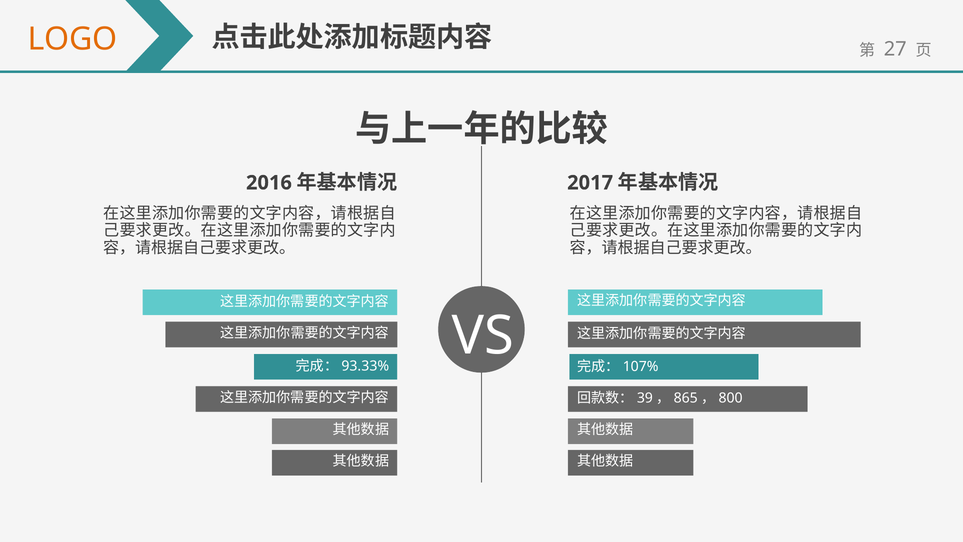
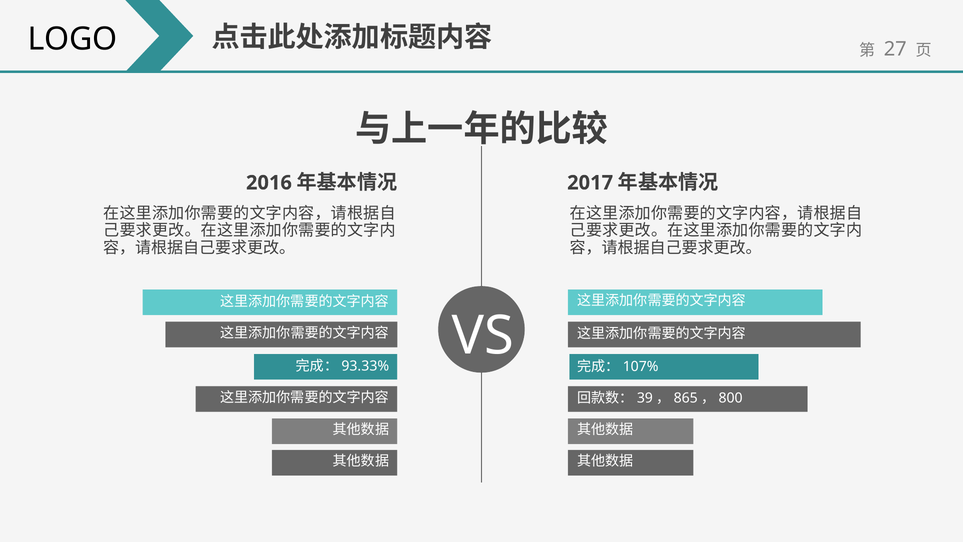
LOGO colour: orange -> black (73, 39)
